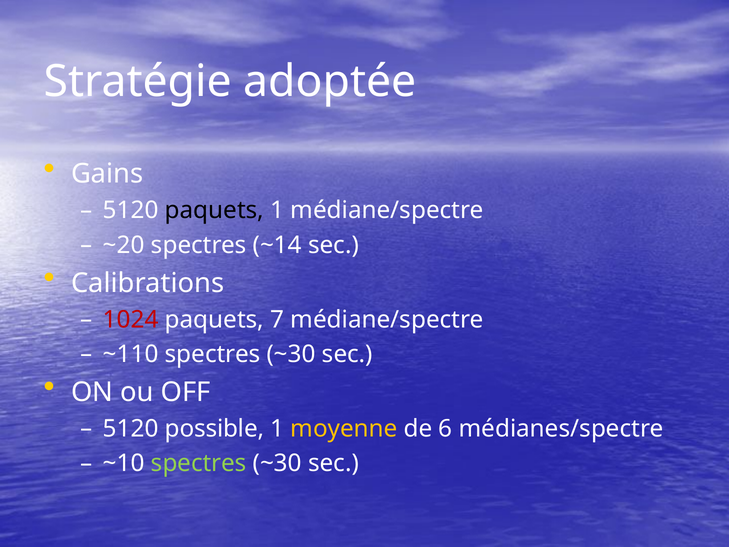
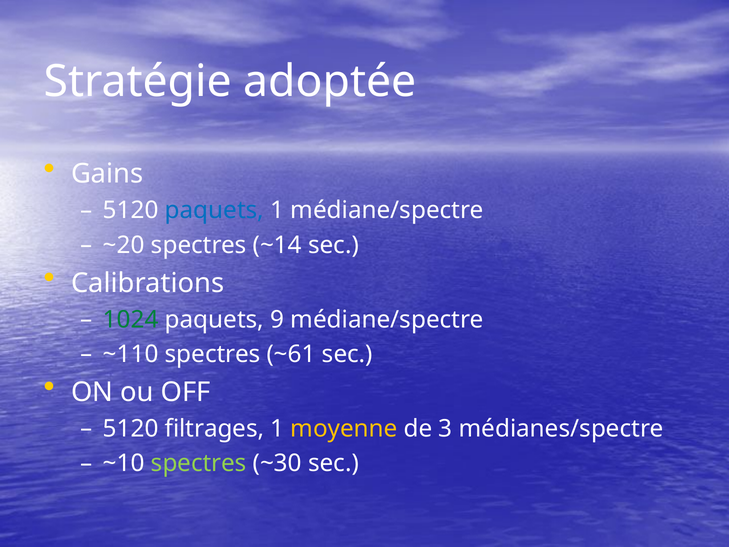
paquets colour: black -> blue (214, 210)
1024 colour: red -> green (131, 319)
7: 7 -> 9 (277, 319)
~110 spectres ~30: ~30 -> ~61 (291, 354)
possible: possible -> filtrages (214, 428)
6: 6 -> 3 (445, 428)
